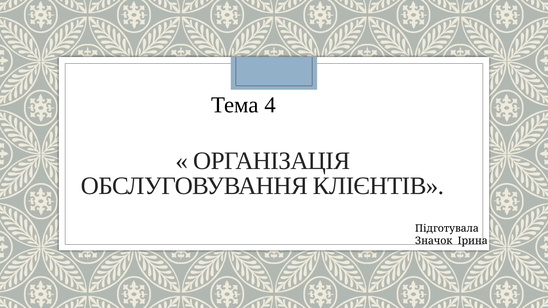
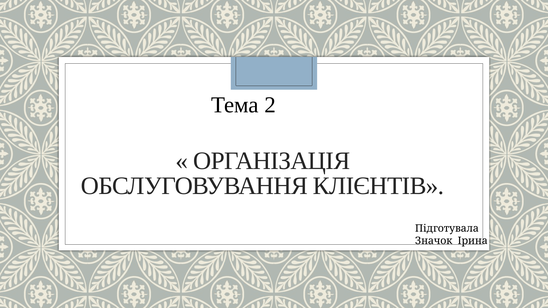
4: 4 -> 2 (270, 105)
